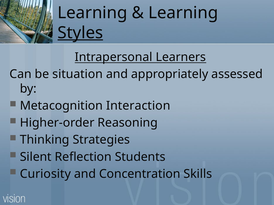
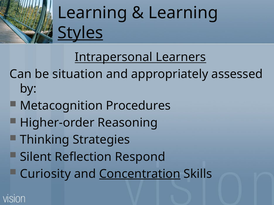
Interaction: Interaction -> Procedures (138, 106)
Students: Students -> Respond (140, 157)
Concentration underline: none -> present (140, 174)
